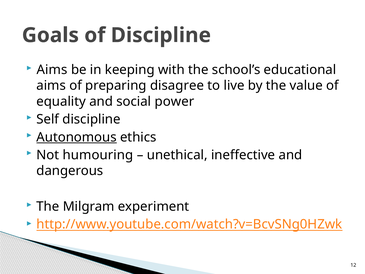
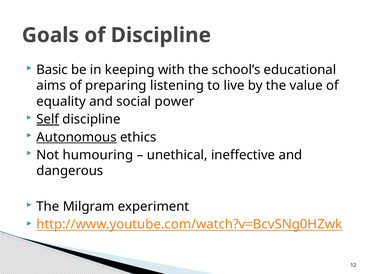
Aims: Aims -> Basic (52, 70)
disagree: disagree -> listening (177, 86)
Self underline: none -> present (48, 119)
